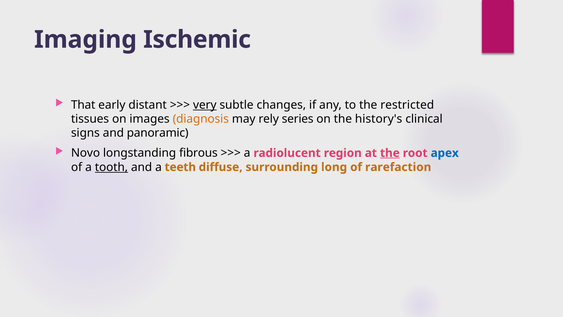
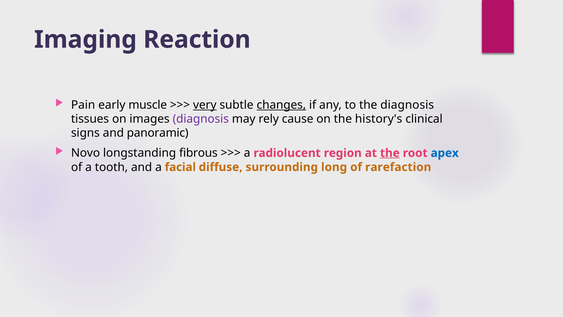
Ischemic: Ischemic -> Reaction (197, 40)
That: That -> Pain (83, 105)
distant: distant -> muscle (148, 105)
changes underline: none -> present (281, 105)
the restricted: restricted -> diagnosis (407, 105)
diagnosis colour: orange -> purple (201, 119)
series: series -> cause (298, 119)
tooth underline: present -> none (111, 167)
teeth: teeth -> facial (180, 167)
